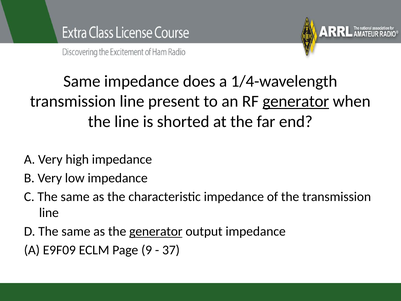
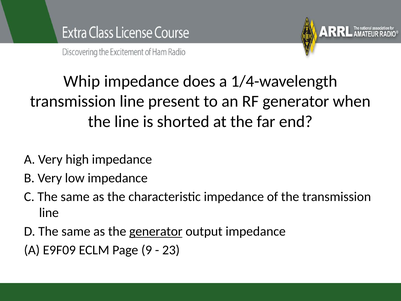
Same: Same -> Whip (82, 81)
generator underline: present -> none (296, 101)
37: 37 -> 23 (171, 250)
